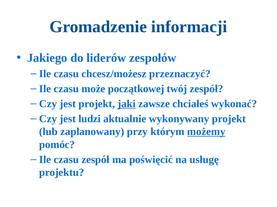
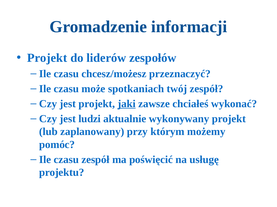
Jakiego: Jakiego -> Projekt (47, 58)
początkowej: początkowej -> spotkaniach (136, 89)
możemy underline: present -> none (206, 132)
